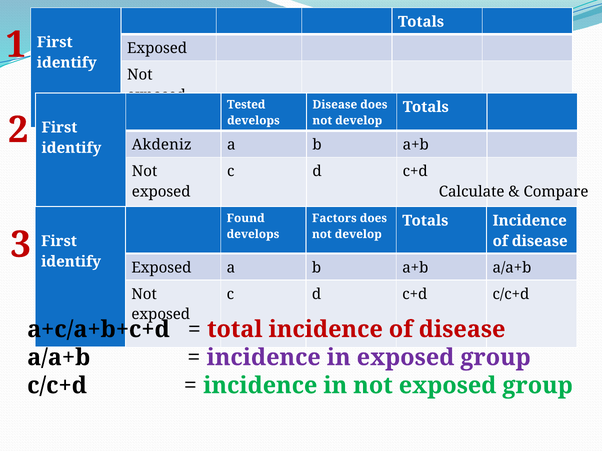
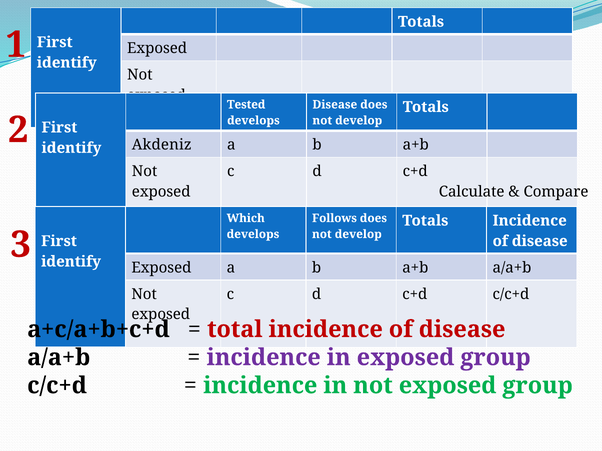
Found: Found -> Which (246, 218)
Factors: Factors -> Follows (334, 218)
